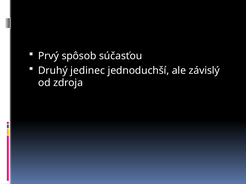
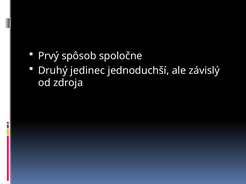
súčasťou: súčasťou -> spoločne (121, 56)
